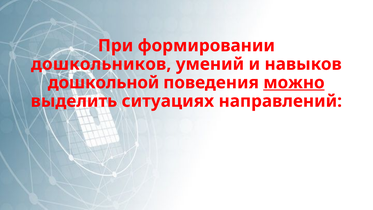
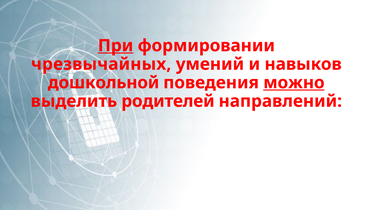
При underline: none -> present (116, 46)
дошкольников: дошкольников -> чрезвычайных (101, 64)
ситуациях: ситуациях -> родителей (168, 101)
